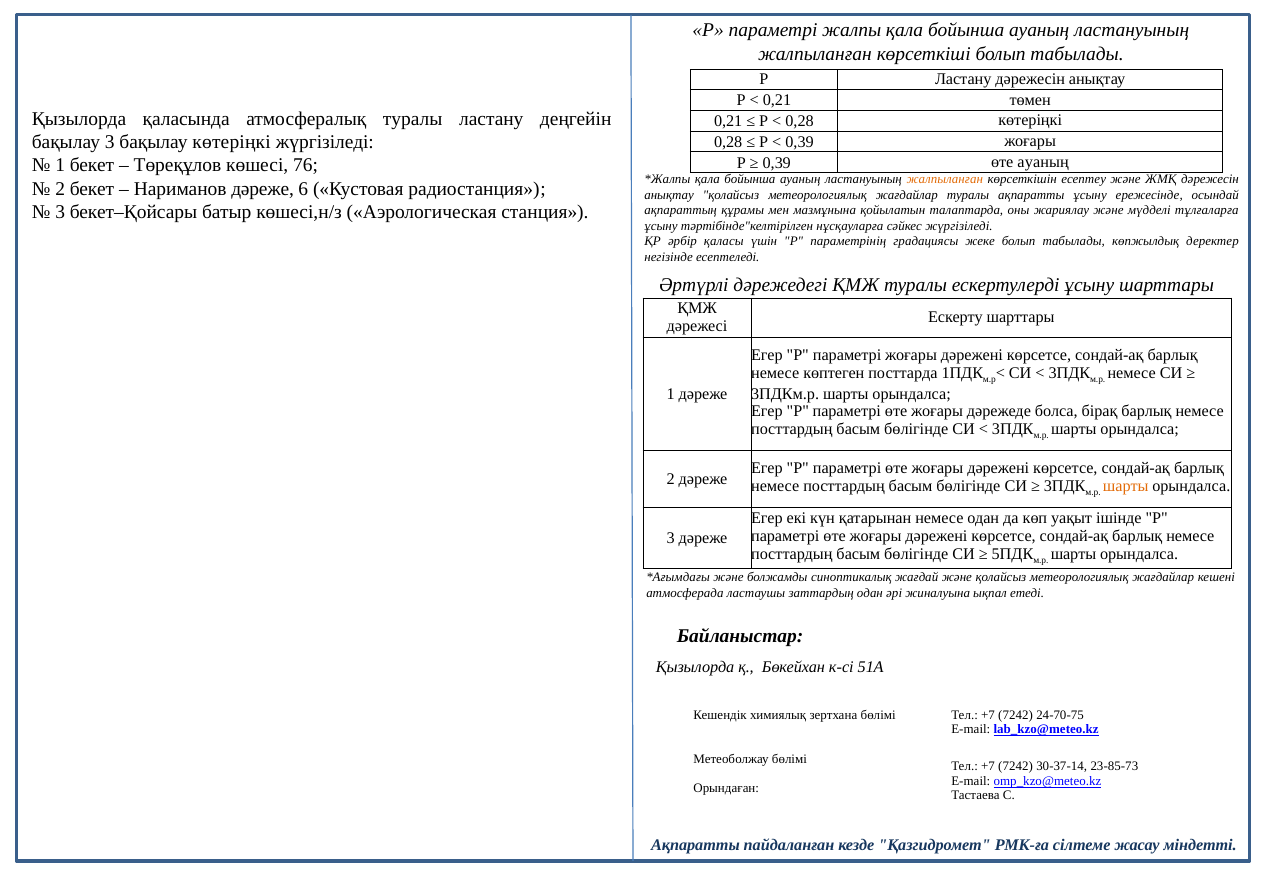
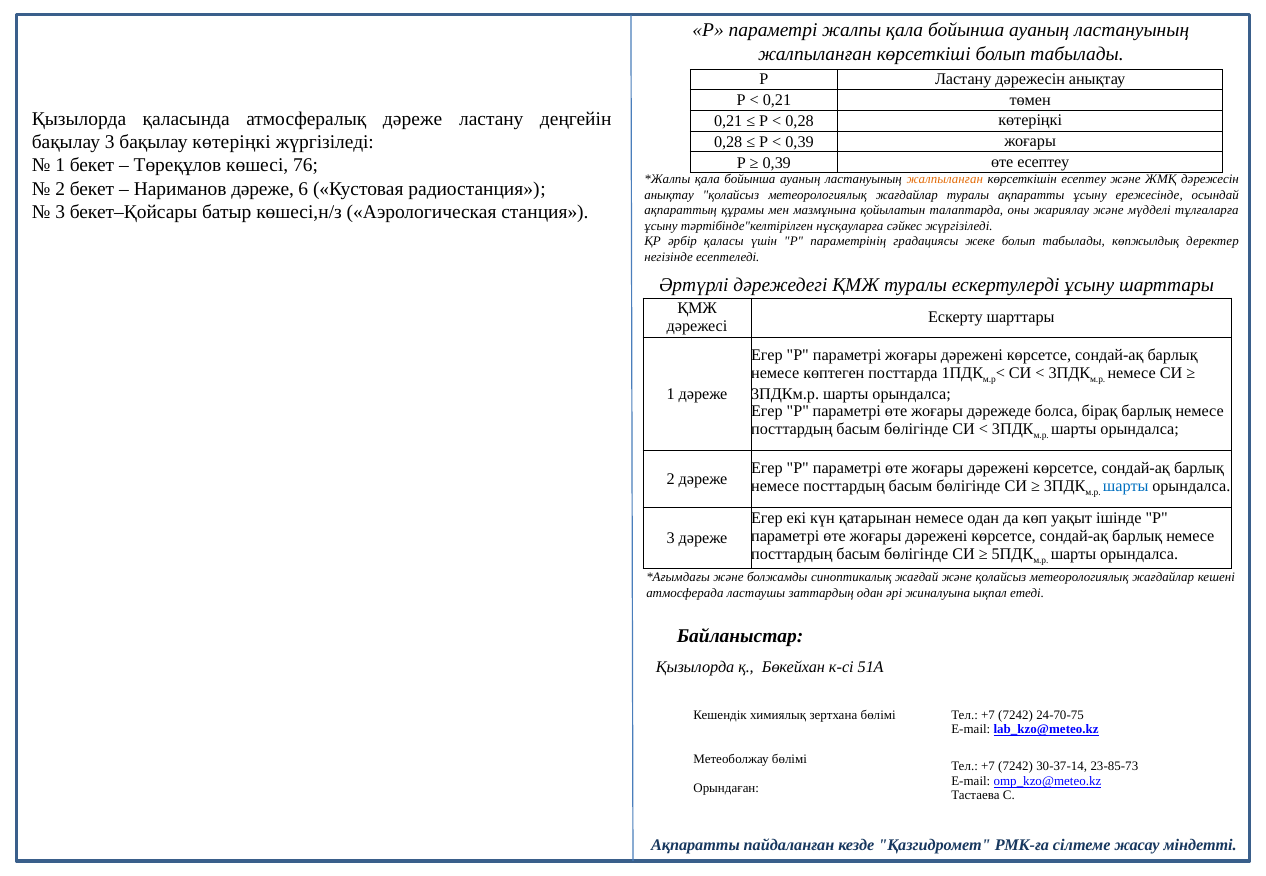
атмосфералық туралы: туралы -> дәреже (413, 119)
өте ауаның: ауаның -> есептеу (1043, 162)
шарты colour: orange -> blue (1126, 487)
